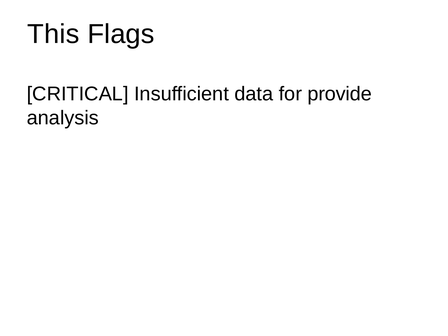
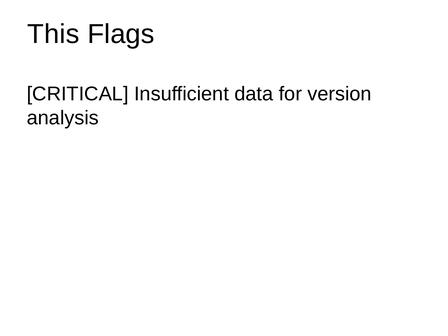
provide: provide -> version (340, 94)
